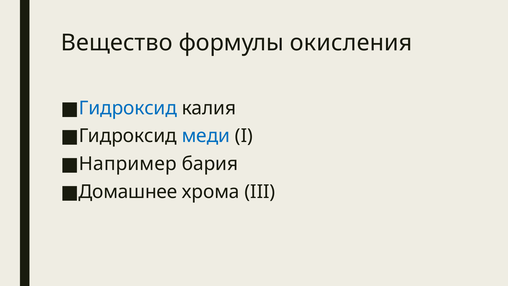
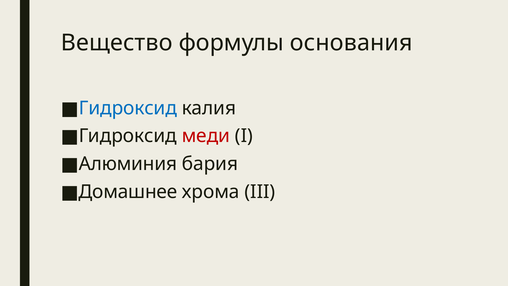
окисления: окисления -> основания (351, 43)
меди colour: blue -> red (206, 136)
Например: Например -> Алюминия (128, 164)
